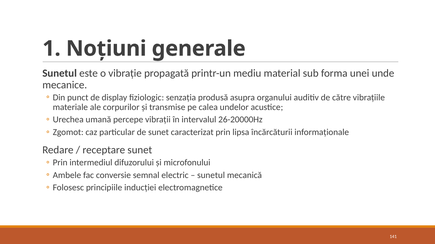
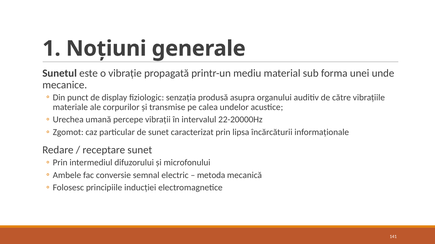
26-20000Hz: 26-20000Hz -> 22-20000Hz (240, 120)
sunetul: sunetul -> metoda (211, 176)
